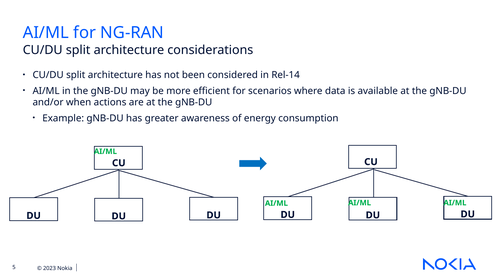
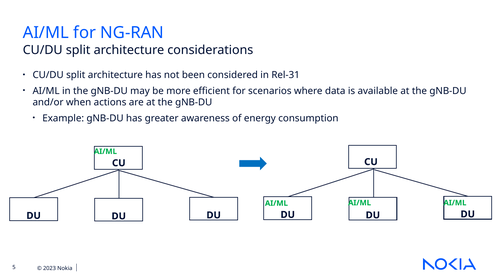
Rel-14: Rel-14 -> Rel-31 (286, 75)
